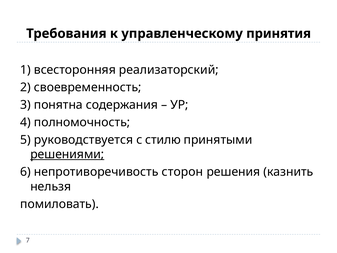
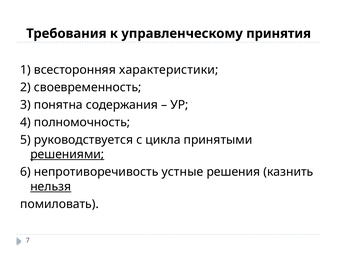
реализаторский: реализаторский -> характеристики (169, 70)
стилю: стилю -> цикла (163, 140)
сторон: сторон -> устные (182, 172)
нельзя underline: none -> present (51, 186)
